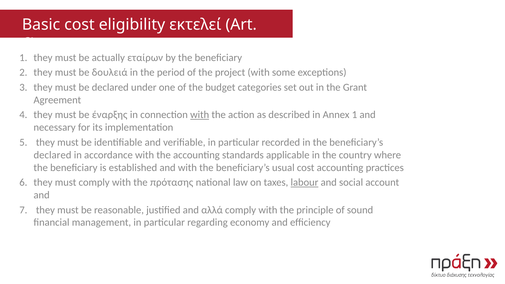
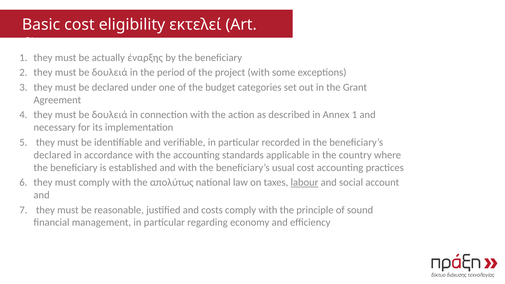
εταίρων: εταίρων -> έναρξης (145, 58)
έναρξης: έναρξης -> δουλειά (110, 115)
with underline: present -> none (200, 115)
πρότασης: πρότασης -> απολύτως (172, 182)
αλλά: αλλά -> costs (212, 210)
